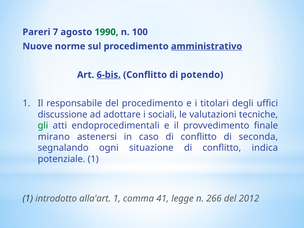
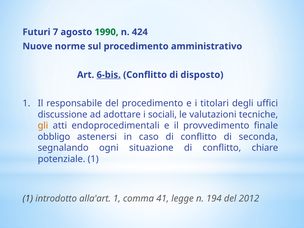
Pareri: Pareri -> Futuri (36, 32)
100: 100 -> 424 (140, 32)
amministrativo underline: present -> none (207, 46)
potendo: potendo -> disposto (202, 75)
gli colour: green -> orange (43, 126)
mirano: mirano -> obbligo (54, 137)
indica: indica -> chiare (265, 148)
266: 266 -> 194 (214, 199)
